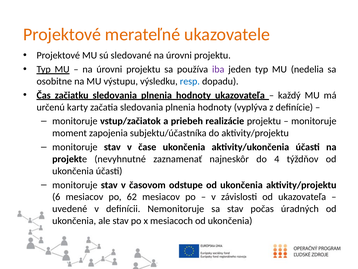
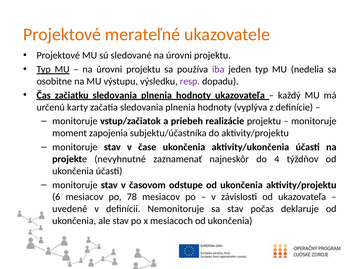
resp colour: blue -> purple (190, 81)
62: 62 -> 78 (132, 197)
úradných: úradných -> deklaruje (300, 209)
